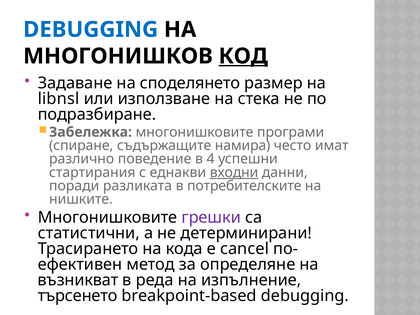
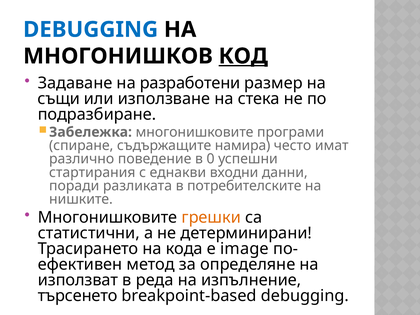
споделянето: споделянето -> разработени (190, 83)
libnsl: libnsl -> същи (59, 99)
4: 4 -> 0 (211, 159)
входни underline: present -> none (234, 172)
грешки colour: purple -> orange (211, 217)
cancel: cancel -> image (244, 249)
възникват: възникват -> използват (78, 280)
